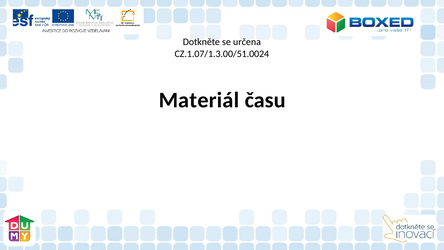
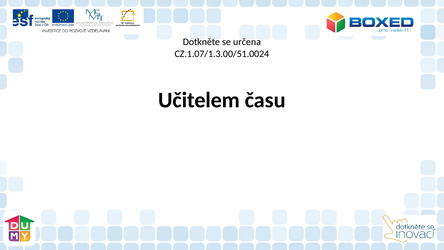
Materiál: Materiál -> Učitelem (199, 100)
